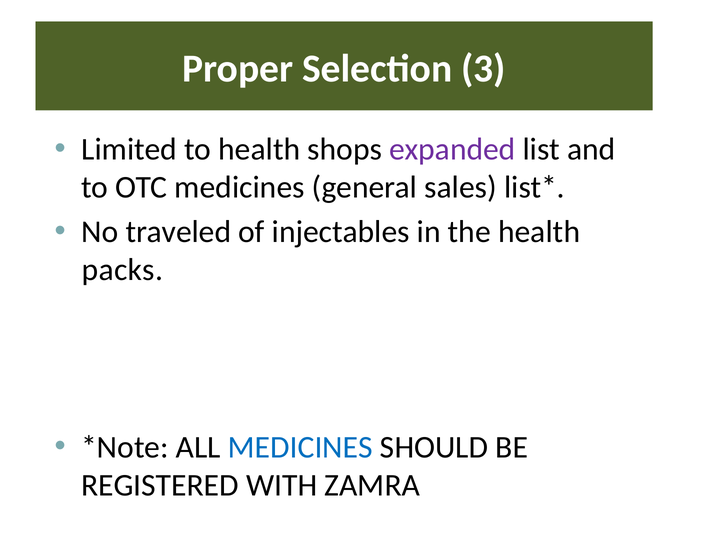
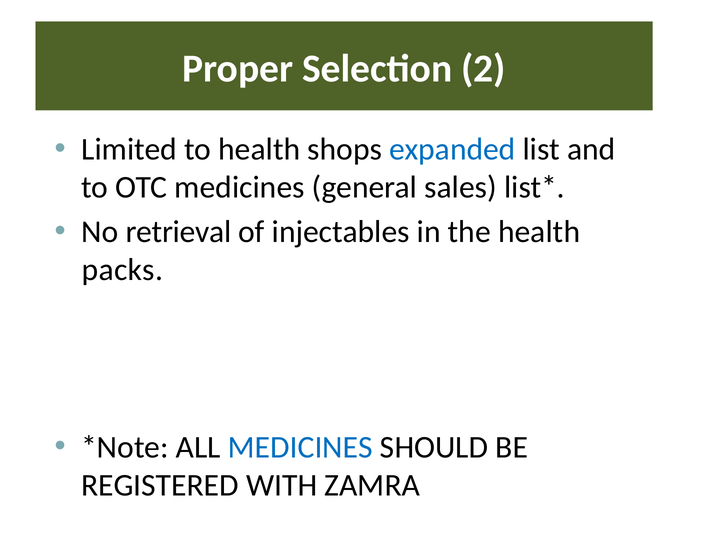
3: 3 -> 2 (483, 69)
expanded colour: purple -> blue (452, 149)
traveled: traveled -> retrieval (178, 232)
